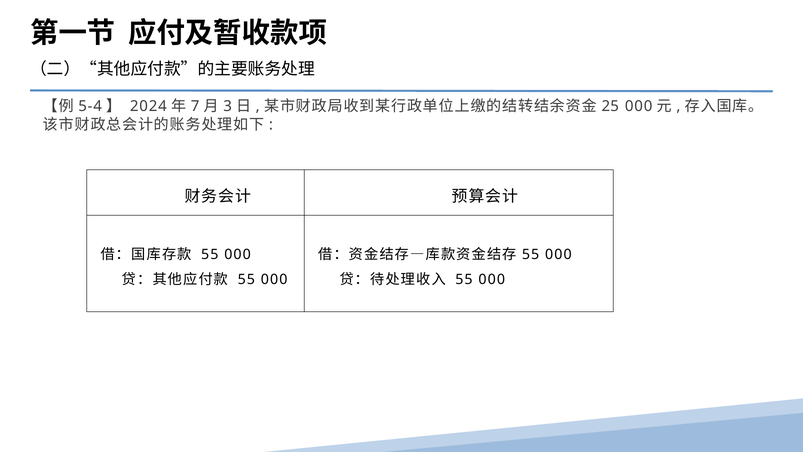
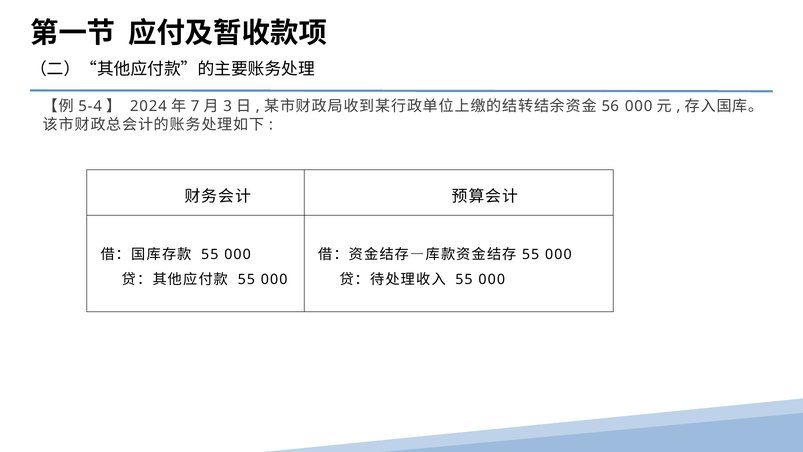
25: 25 -> 56 (610, 106)
